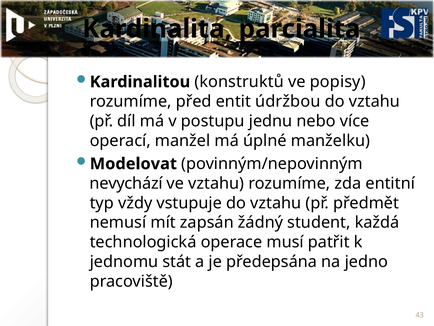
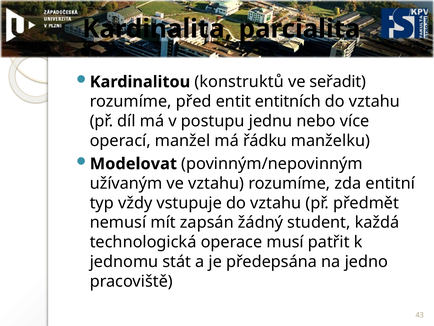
popisy: popisy -> seřadit (338, 82)
údržbou: údržbou -> entitních (288, 101)
úplné: úplné -> řádku (265, 140)
nevychází: nevychází -> užívaným (126, 183)
